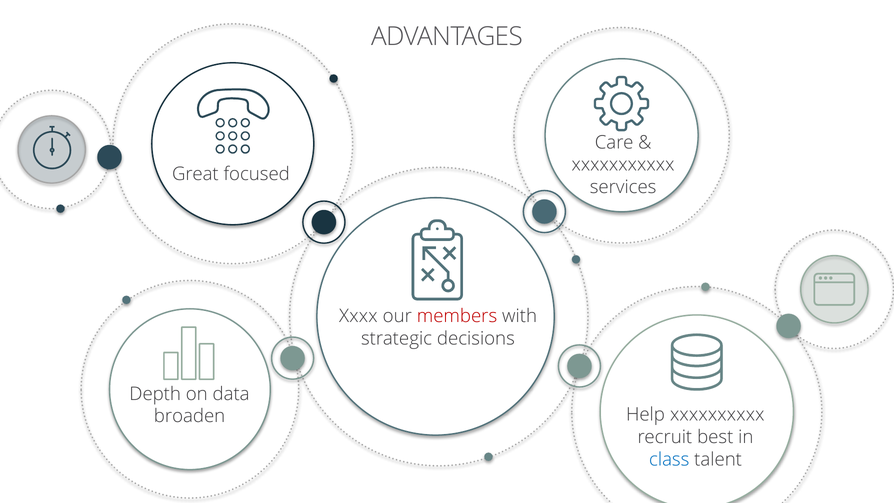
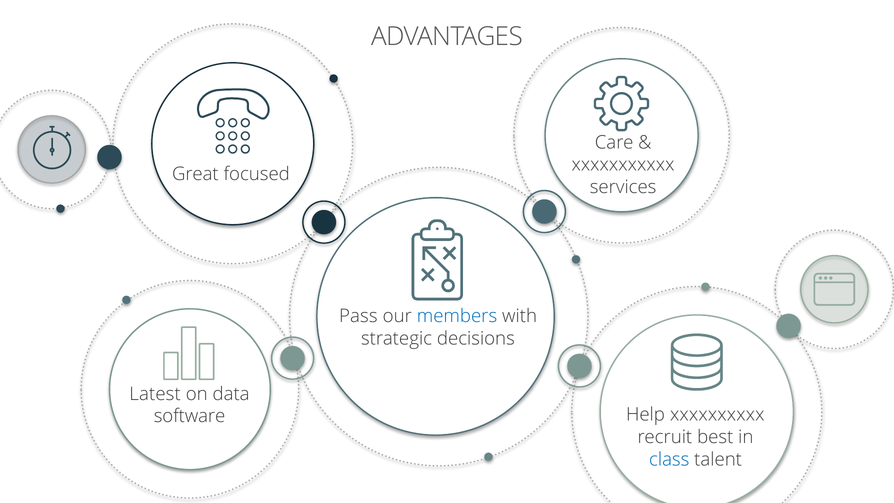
Xxxx: Xxxx -> Pass (358, 316)
members colour: red -> blue (457, 316)
Depth: Depth -> Latest (155, 394)
broaden: broaden -> software (190, 416)
